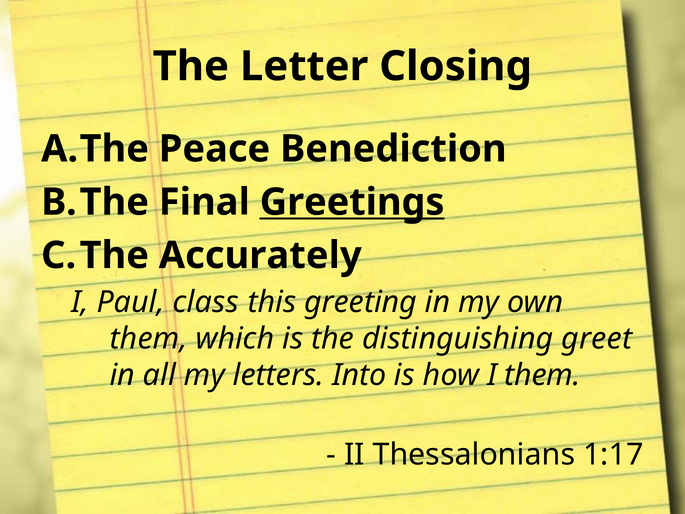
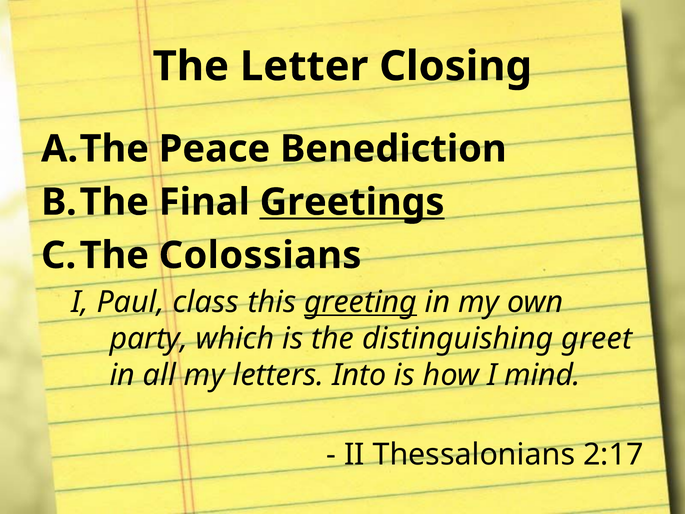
Accurately: Accurately -> Colossians (260, 255)
greeting underline: none -> present (361, 302)
them: them -> party (149, 339)
I them: them -> mind (542, 375)
1:17: 1:17 -> 2:17 (613, 454)
